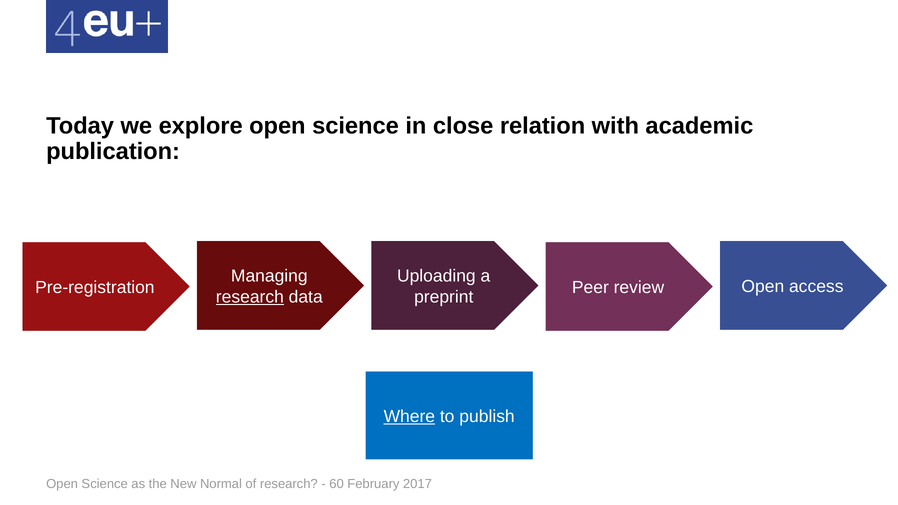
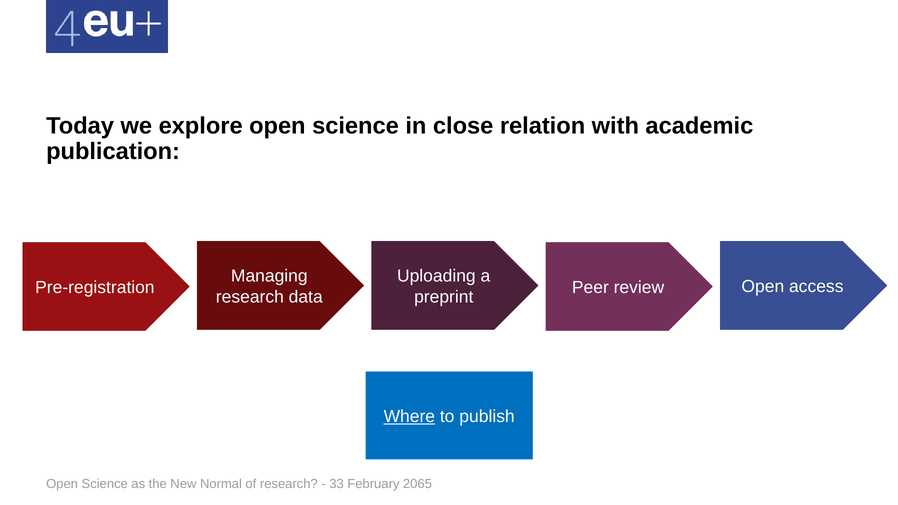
research underline: present -> none (250, 297)
60: 60 -> 33 (337, 484)
2017: 2017 -> 2065 (417, 484)
